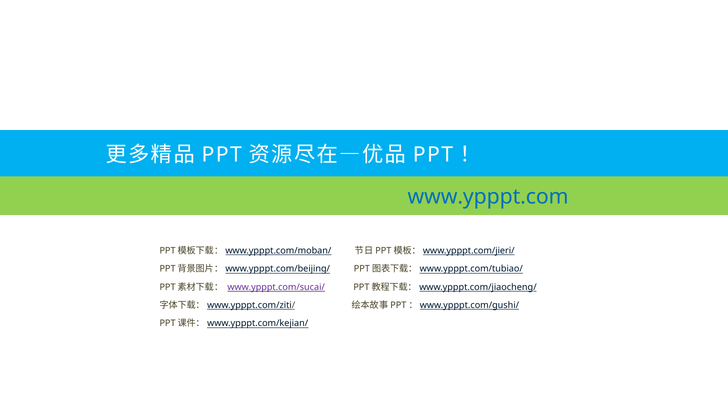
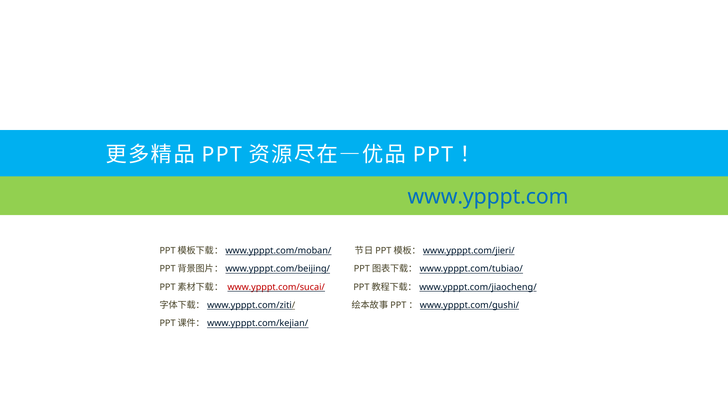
www.ypppt.com/sucai/ colour: purple -> red (276, 287)
